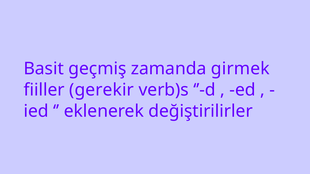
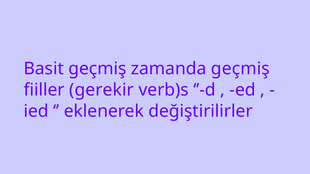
zamanda girmek: girmek -> geçmiş (240, 69)
